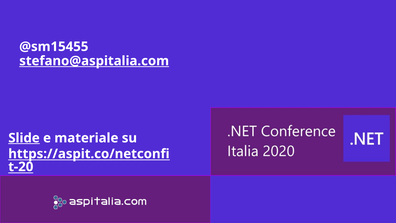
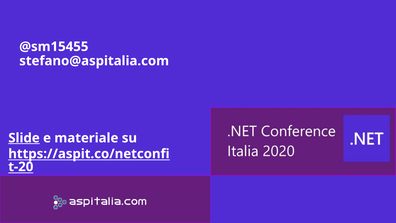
stefano@aspitalia.com underline: present -> none (94, 61)
